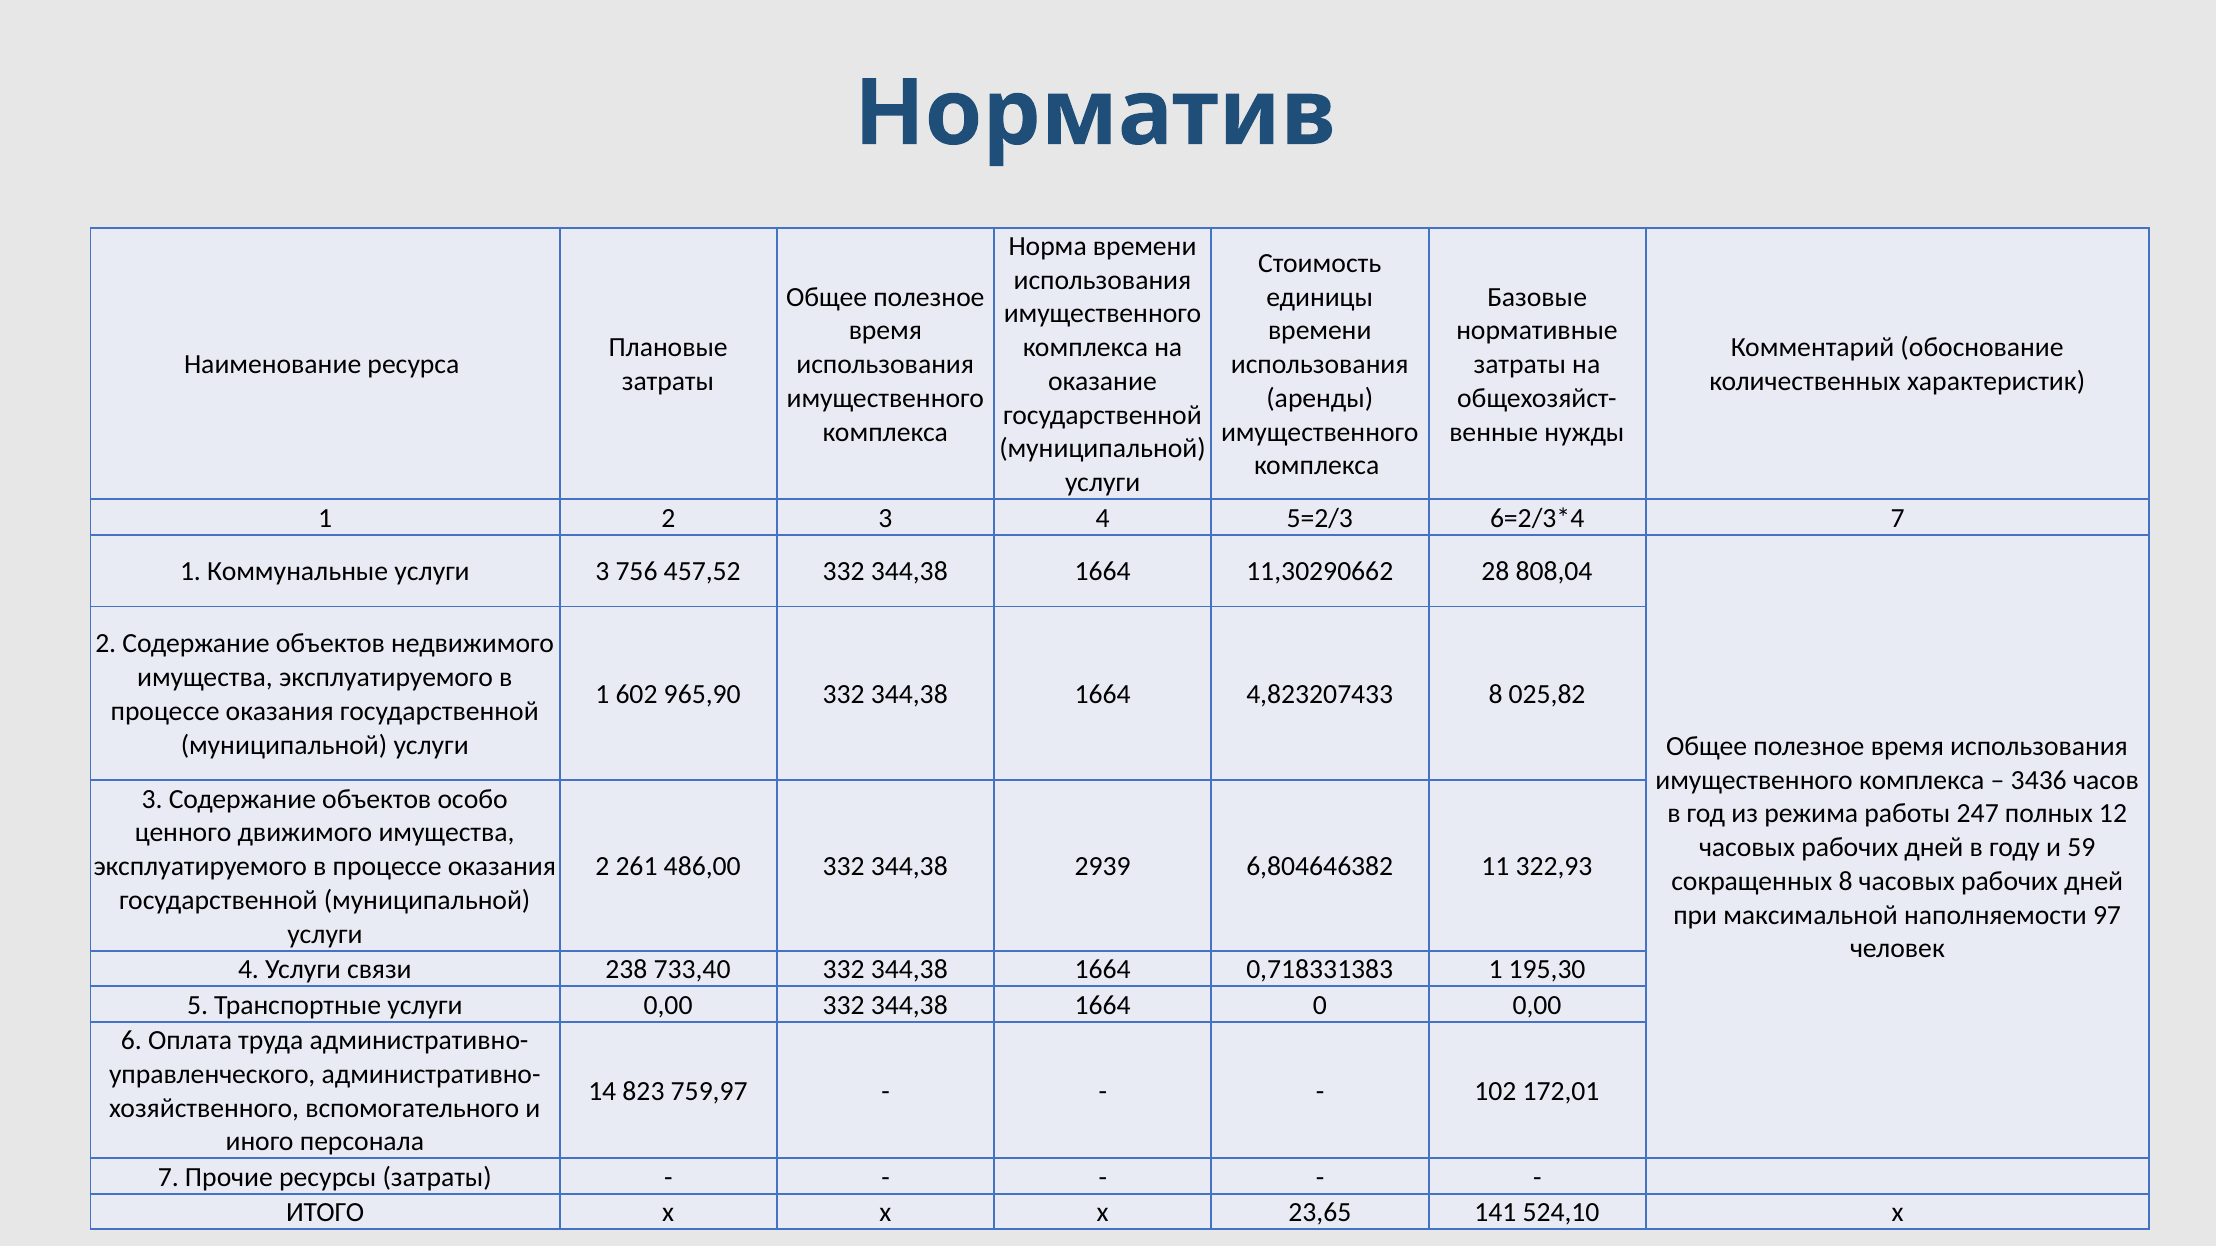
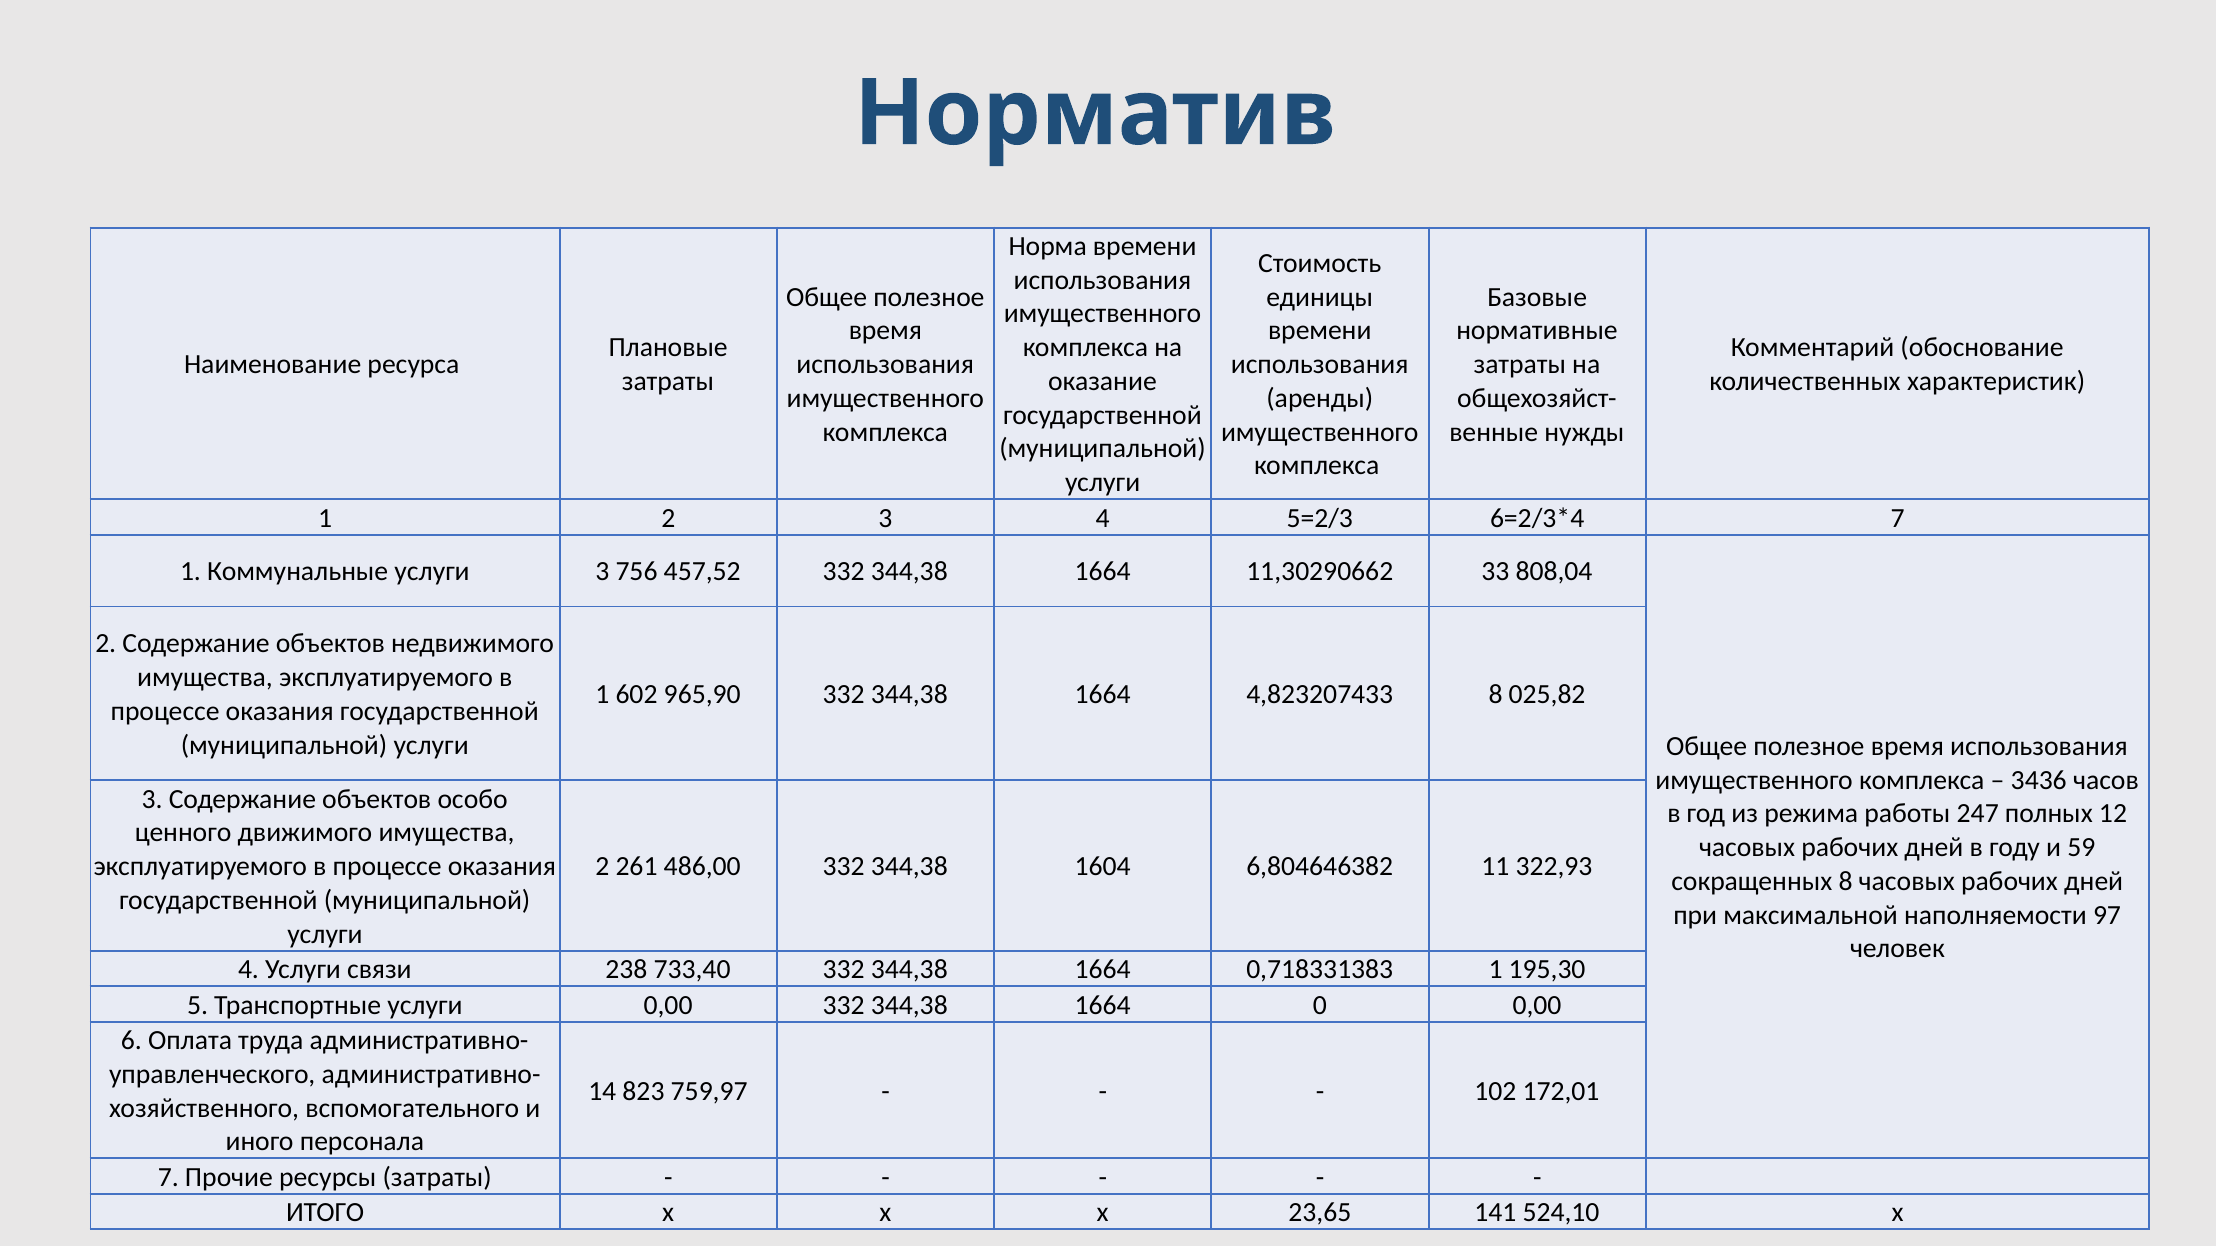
28: 28 -> 33 (1495, 572)
2939: 2939 -> 1604 (1103, 867)
